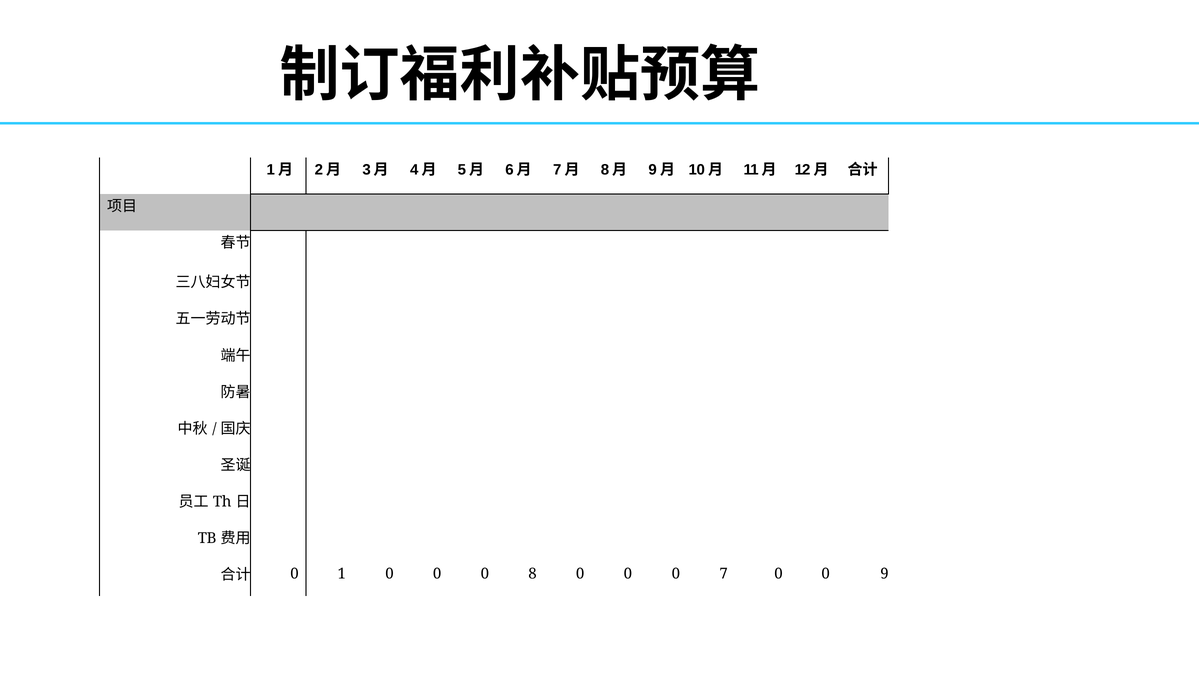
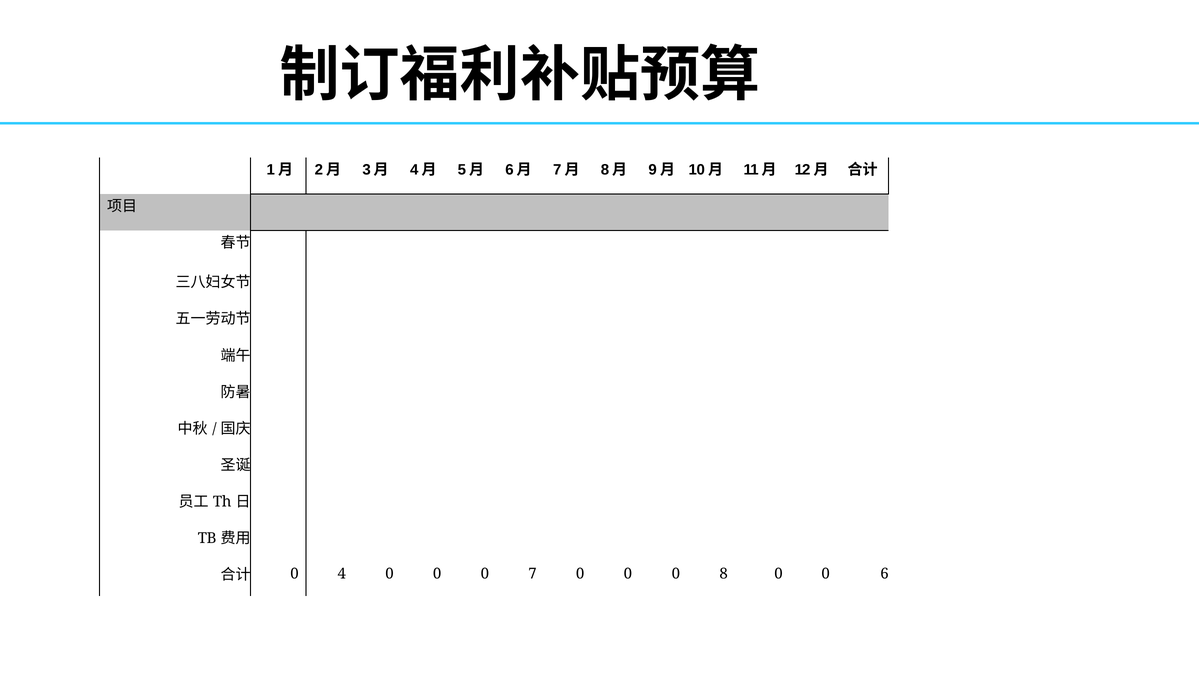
1: 1 -> 4 (342, 573)
8: 8 -> 7 (533, 573)
7: 7 -> 8 (724, 573)
9: 9 -> 6 (885, 573)
